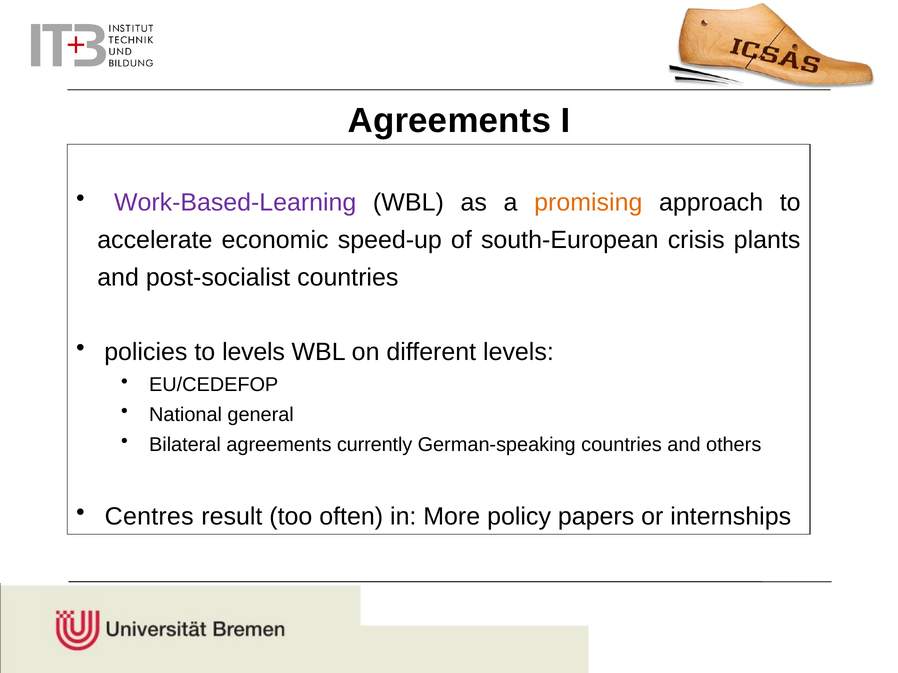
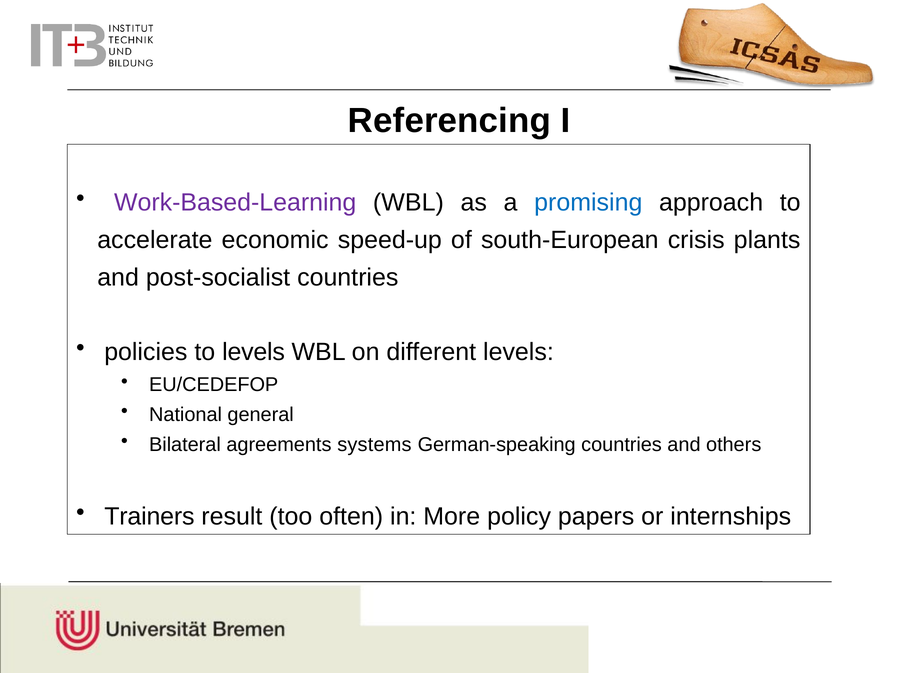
Agreements: Agreements -> Referencing (449, 121)
promising colour: orange -> blue (588, 203)
currently: currently -> systems (374, 445)
Centres: Centres -> Trainers (149, 517)
